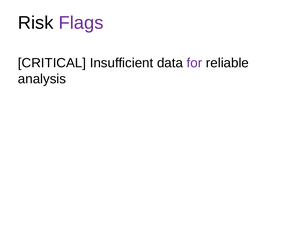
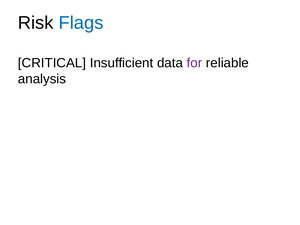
Flags colour: purple -> blue (81, 23)
